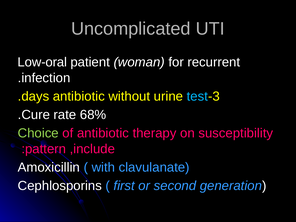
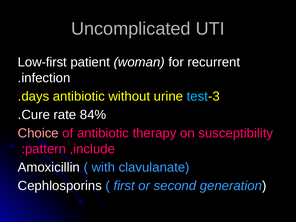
Low-oral: Low-oral -> Low-first (42, 62)
68%: 68% -> 84% (93, 115)
Choice colour: light green -> pink (38, 133)
